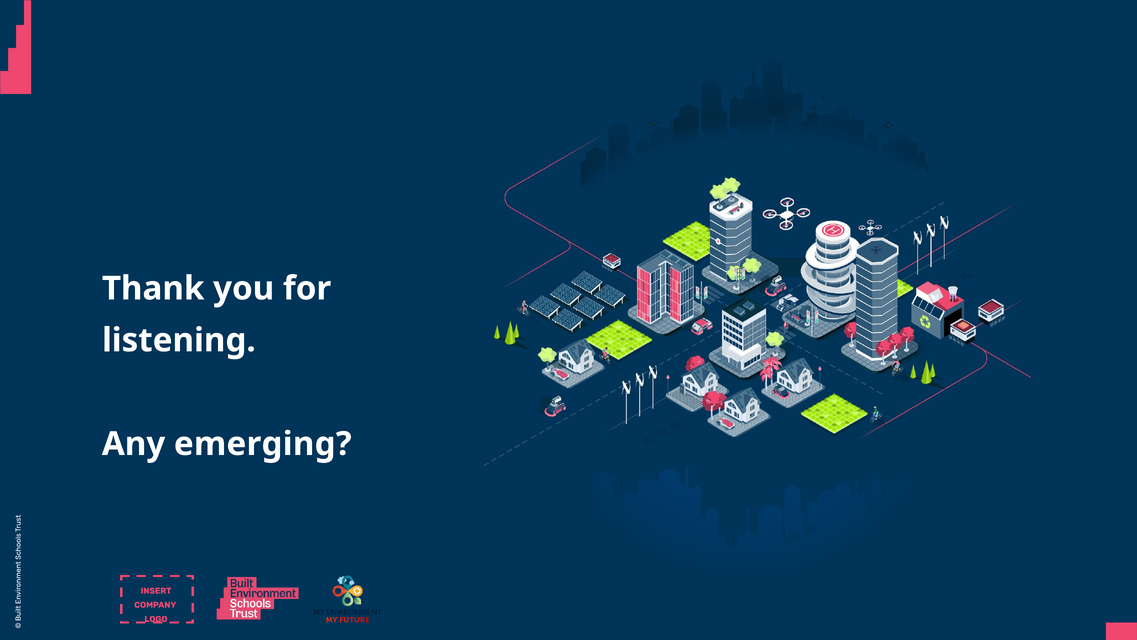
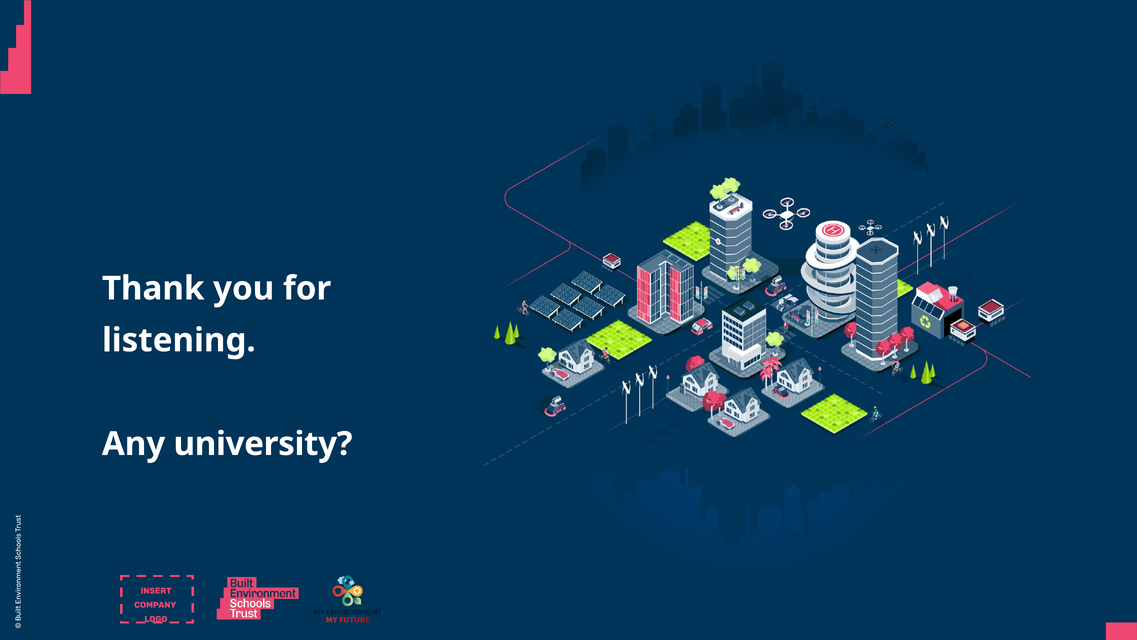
emerging: emerging -> university (263, 444)
